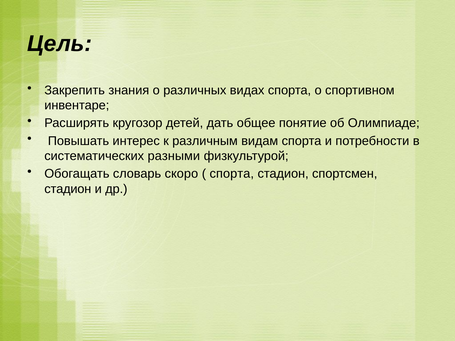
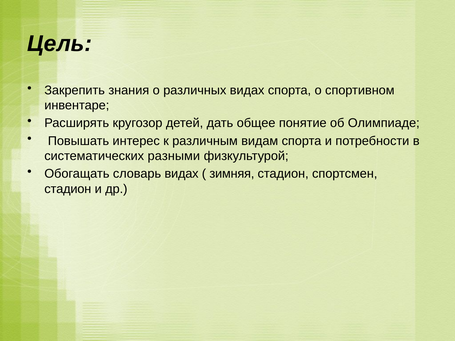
словарь скоро: скоро -> видах (182, 174)
спорта: спорта -> зимняя (232, 174)
